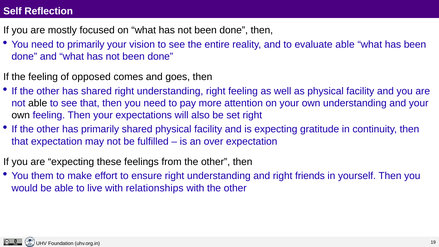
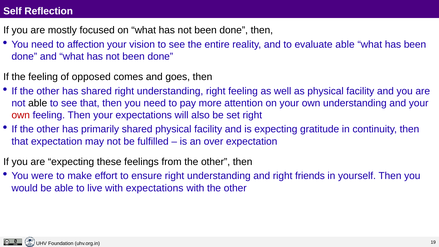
to primarily: primarily -> affection (86, 44)
own colour: black -> red (21, 115)
them: them -> were (42, 176)
with relationships: relationships -> expectations (155, 188)
